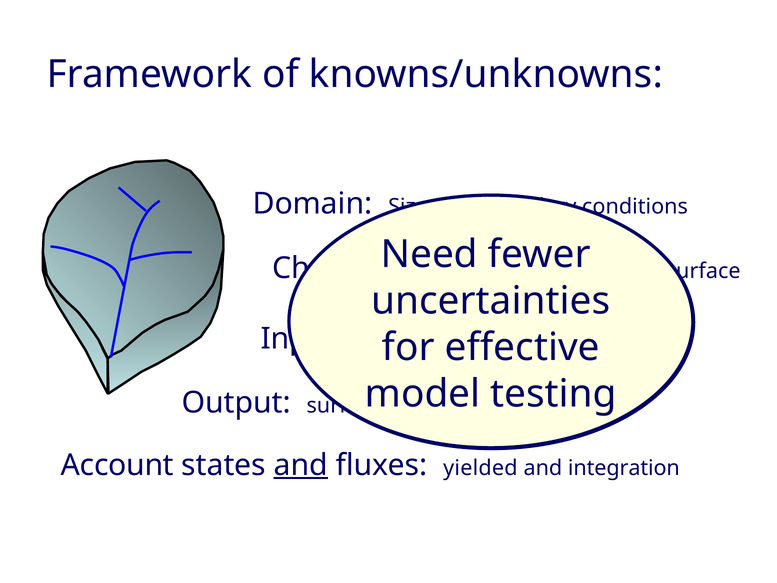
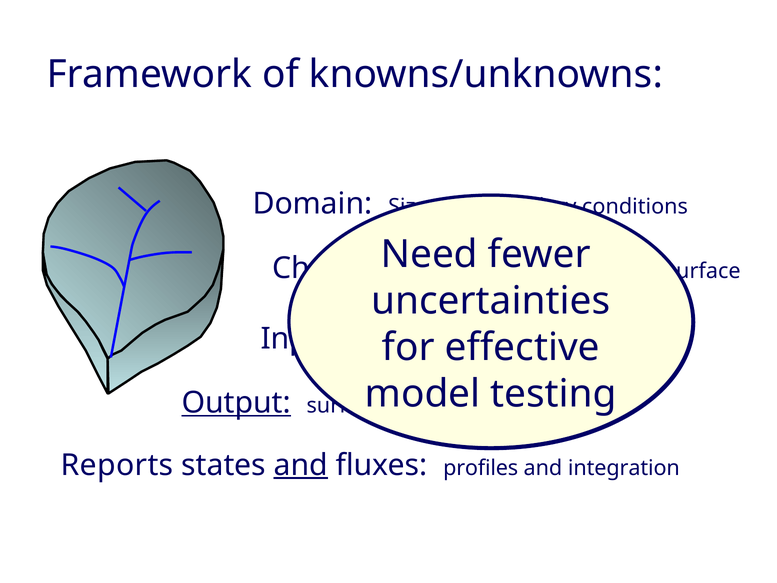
Output underline: none -> present (236, 403)
Account: Account -> Reports (117, 465)
yielded: yielded -> profiles (481, 468)
